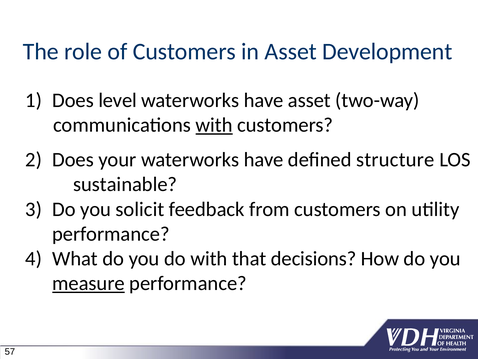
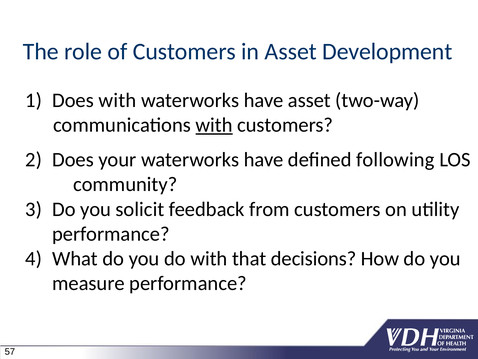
Does level: level -> with (117, 100)
structure: structure -> following (395, 160)
sustainable: sustainable -> community (125, 184)
measure underline: present -> none (88, 283)
